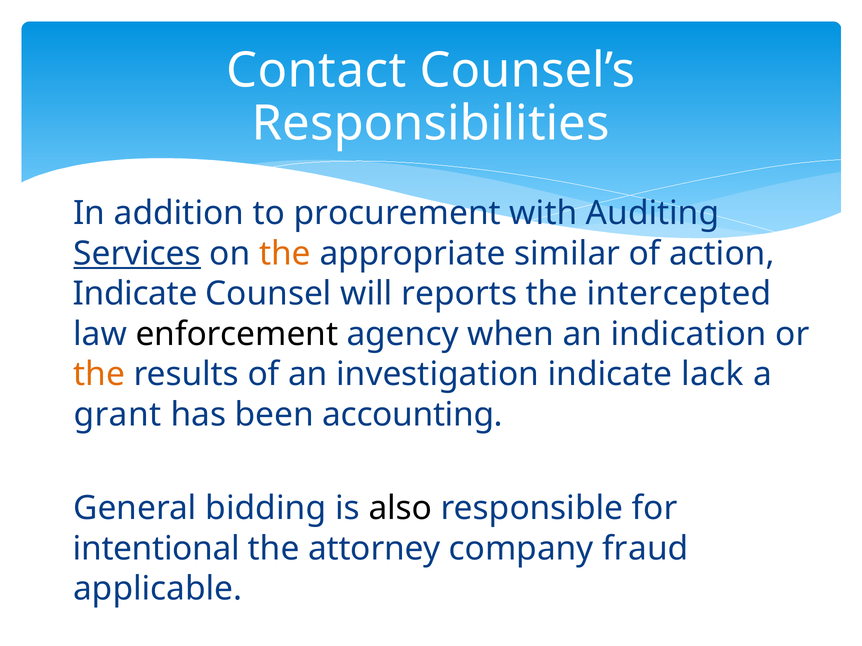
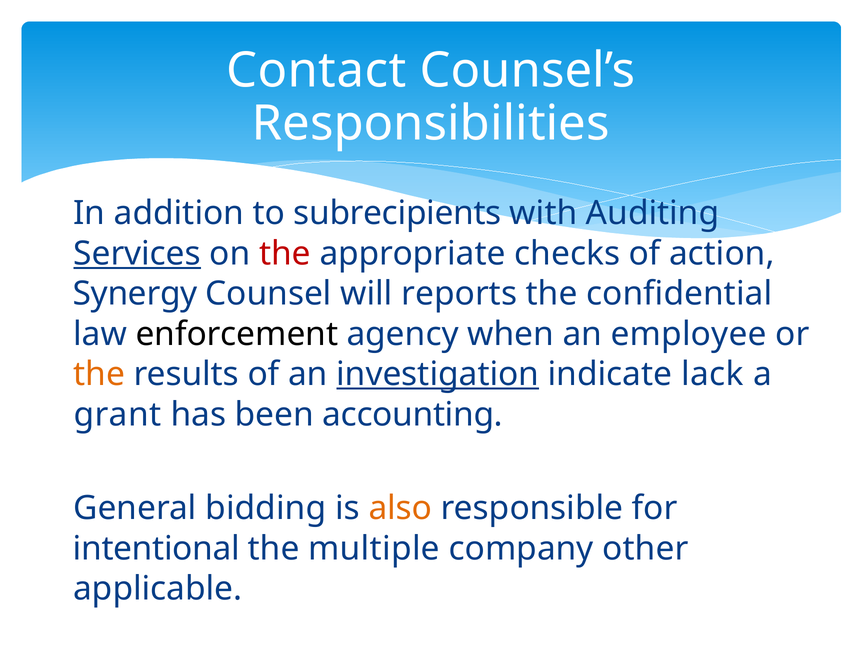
procurement: procurement -> subrecipients (397, 214)
the colour: orange -> red (285, 254)
similar: similar -> checks (567, 254)
Indicate: Indicate -> Synergy (135, 294)
intercepted: intercepted -> confidential (679, 294)
indication: indication -> employee (689, 334)
investigation underline: none -> present (438, 375)
also colour: black -> orange (400, 509)
attorney: attorney -> multiple (374, 549)
fraud: fraud -> other (645, 549)
